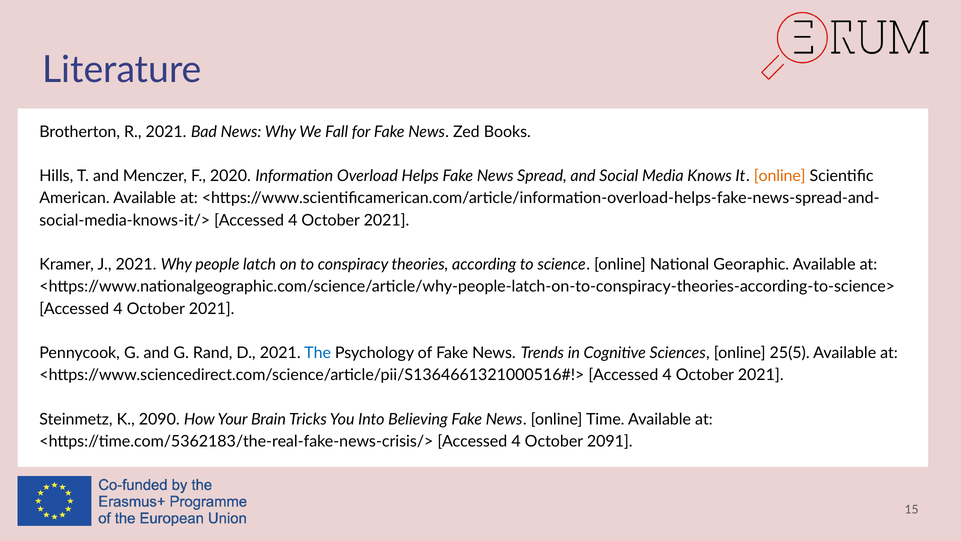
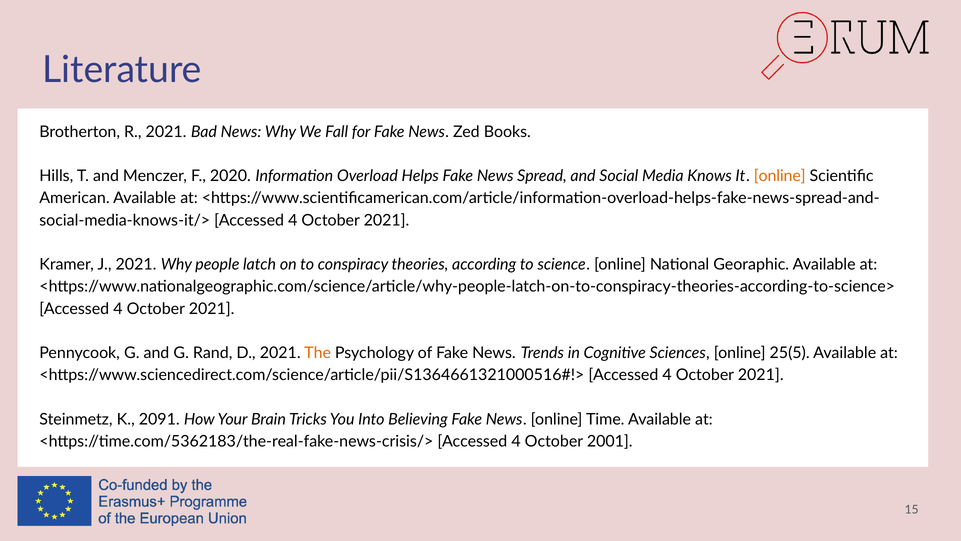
The colour: blue -> orange (318, 353)
2090: 2090 -> 2091 (159, 419)
2091: 2091 -> 2001 (610, 441)
